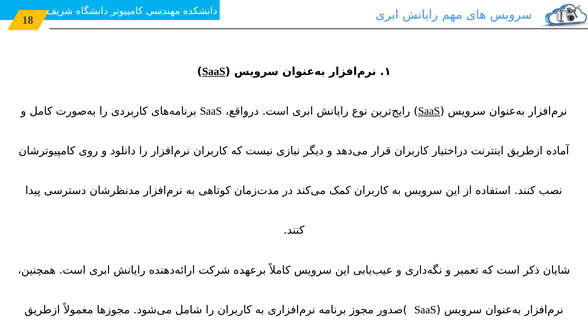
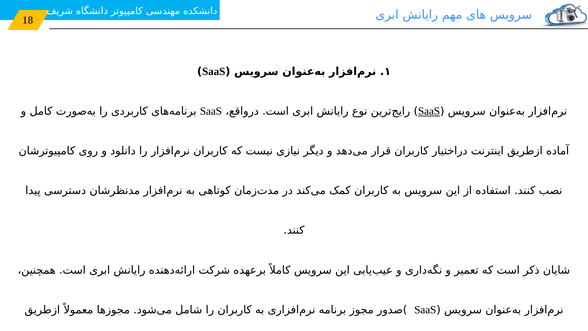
SaaS underline: present -> none (214, 71)
